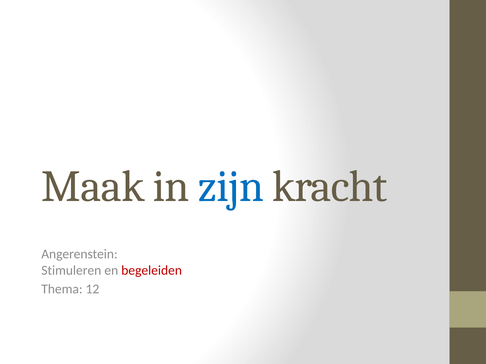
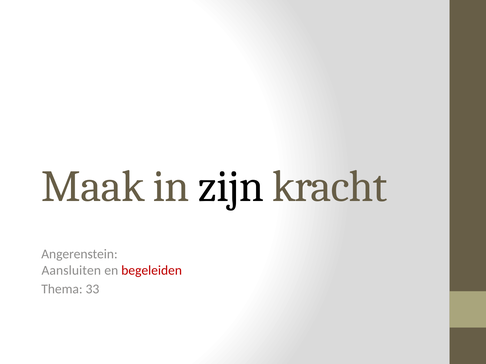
zijn colour: blue -> black (231, 187)
Stimuleren: Stimuleren -> Aansluiten (71, 271)
12: 12 -> 33 (92, 290)
